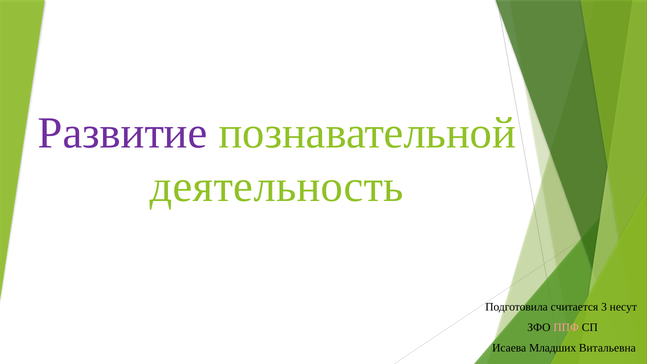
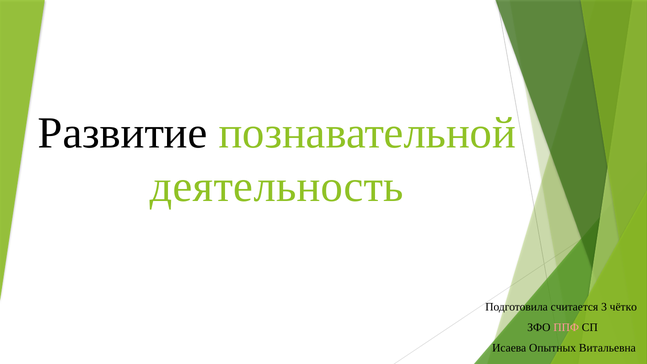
Развитие colour: purple -> black (123, 133)
несут: несут -> чётко (623, 307)
Младших: Младших -> Опытных (553, 348)
